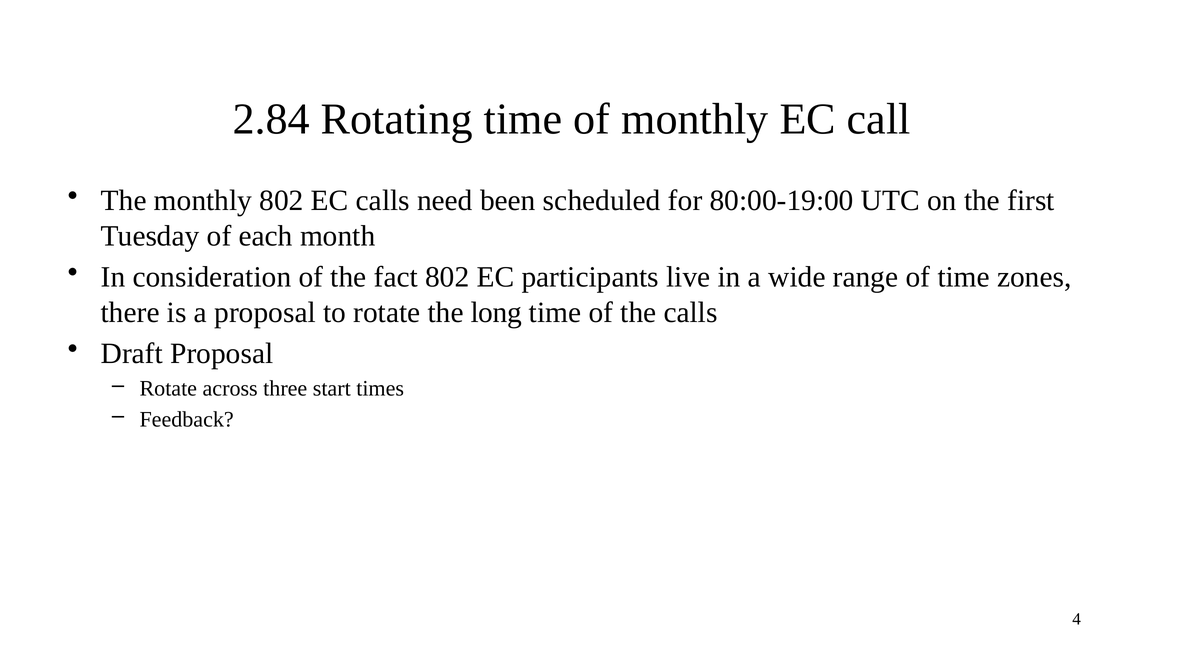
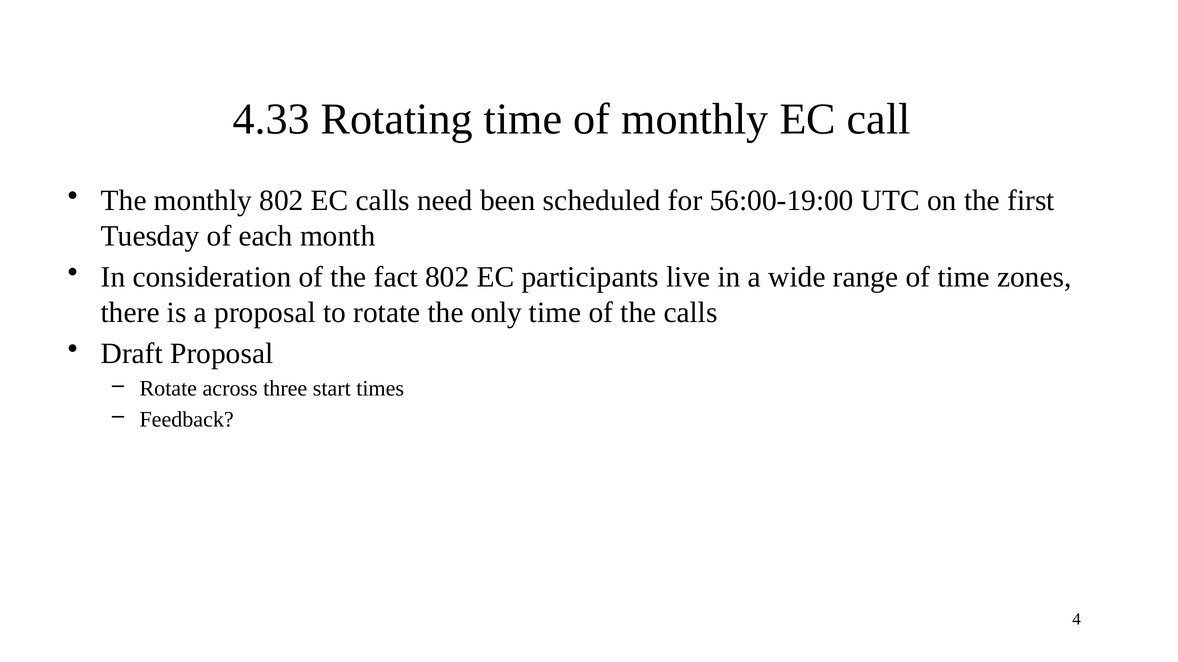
2.84: 2.84 -> 4.33 (271, 119)
80:00-19:00: 80:00-19:00 -> 56:00-19:00 (782, 201)
long: long -> only (496, 313)
